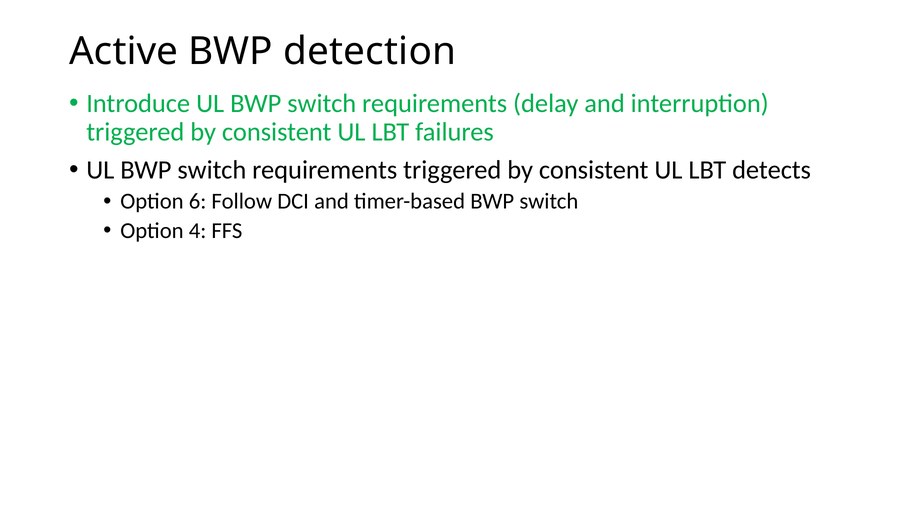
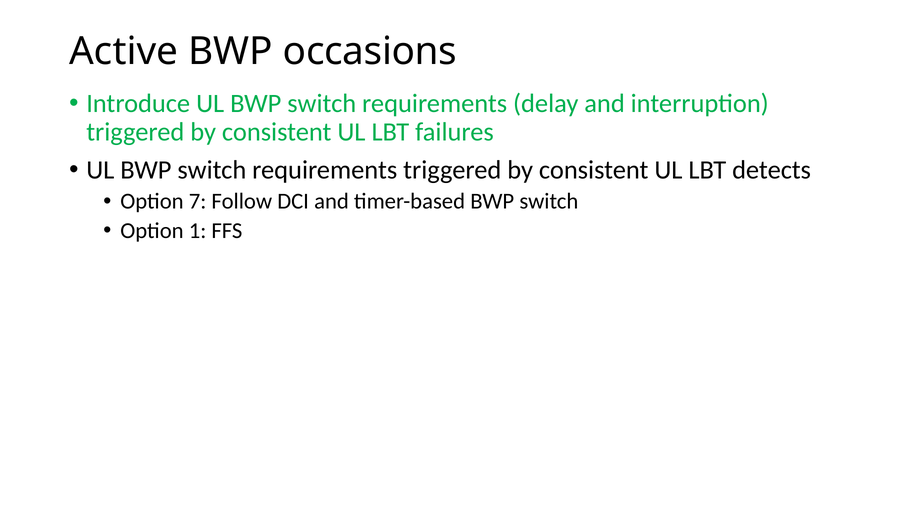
detection: detection -> occasions (370, 51)
6: 6 -> 7 (198, 201)
4: 4 -> 1 (198, 231)
